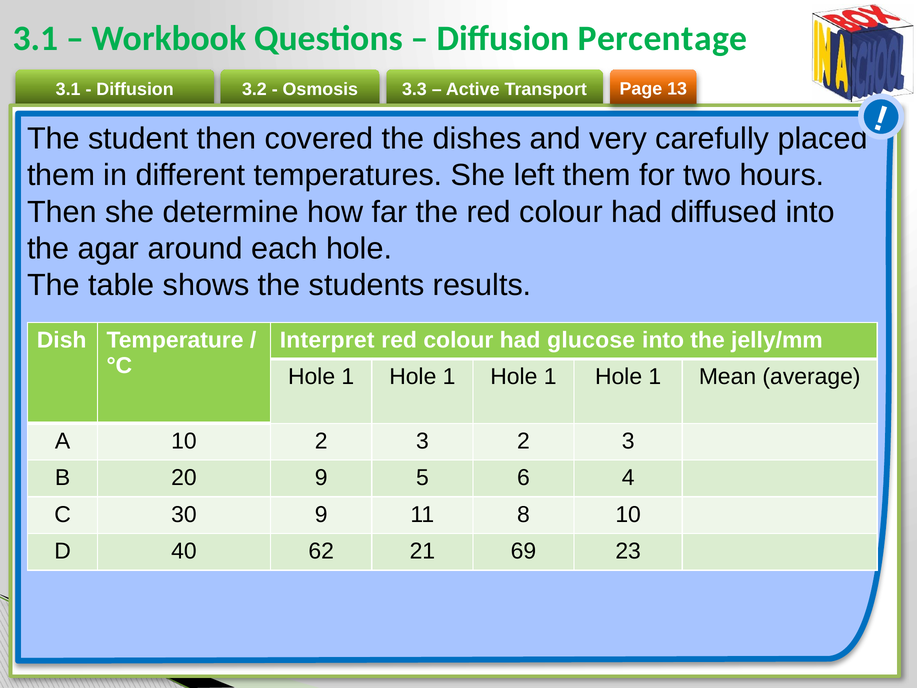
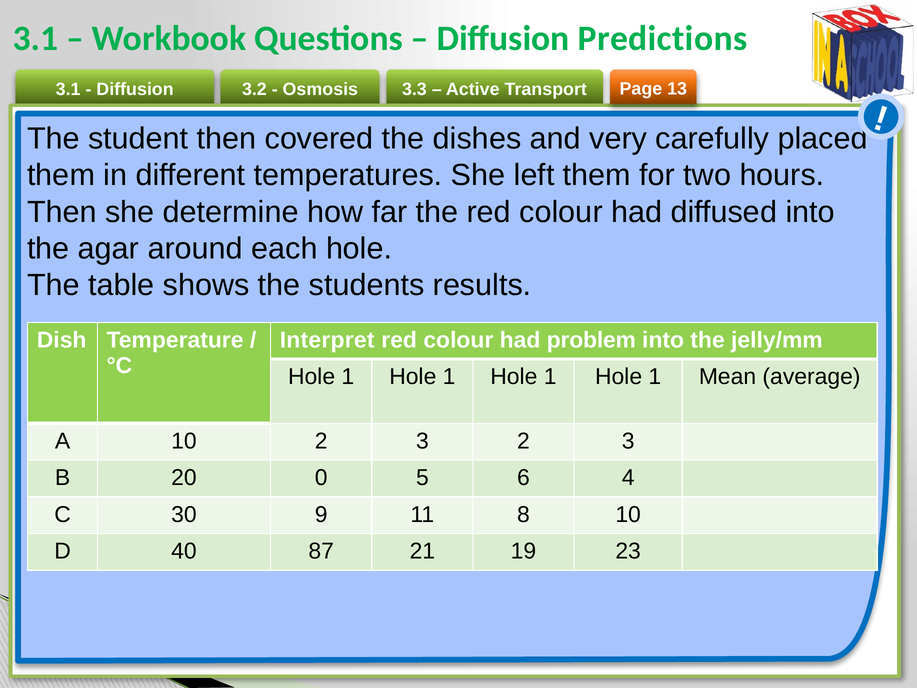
Percentage: Percentage -> Predictions (662, 38)
glucose: glucose -> problem (591, 340)
20 9: 9 -> 0 (321, 478)
62: 62 -> 87 (321, 551)
69: 69 -> 19 (523, 551)
